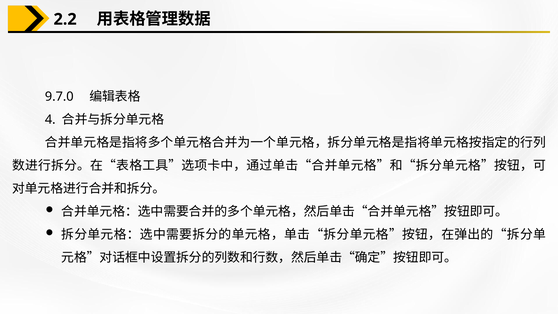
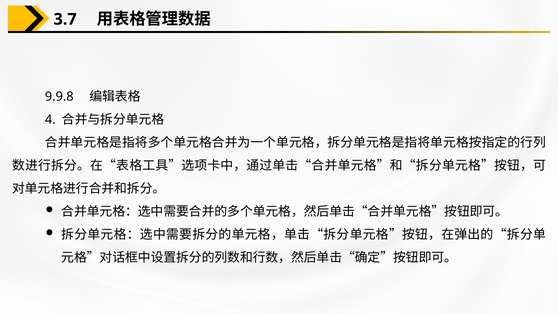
2.2: 2.2 -> 3.7 (65, 19)
9.7.0: 9.7.0 -> 9.9.8 (59, 97)
